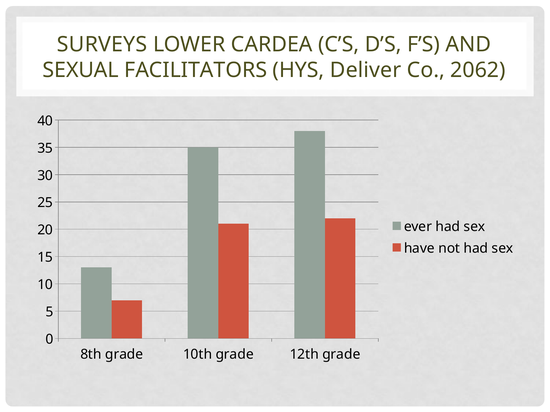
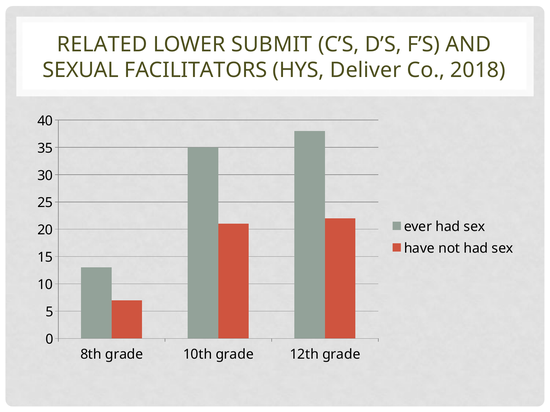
SURVEYS: SURVEYS -> RELATED (102, 44)
CARDEA: CARDEA -> SUBMIT (272, 44)
2062: 2062 -> 2018 (478, 70)
